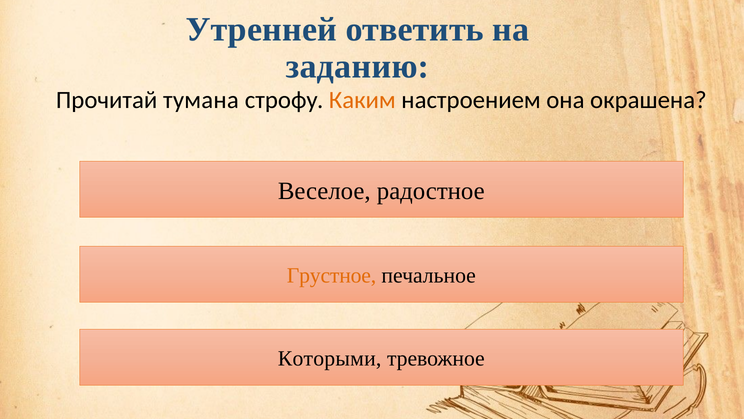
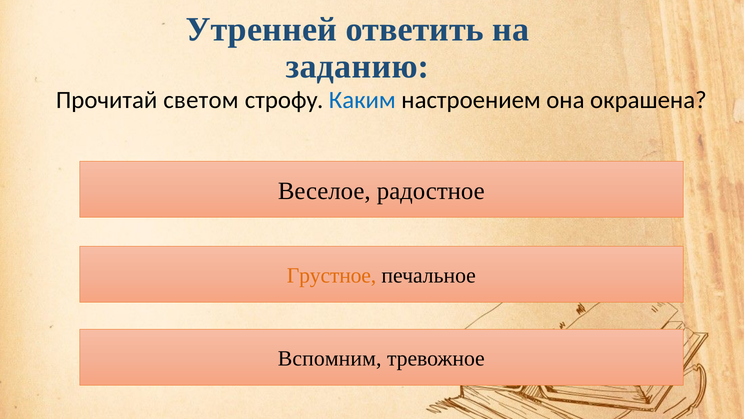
тумана: тумана -> светом (201, 100)
Каким colour: orange -> blue (362, 100)
Которыми: Которыми -> Вспомним (330, 358)
